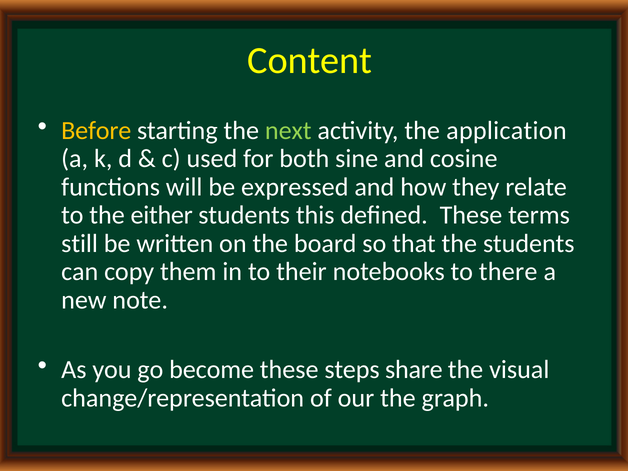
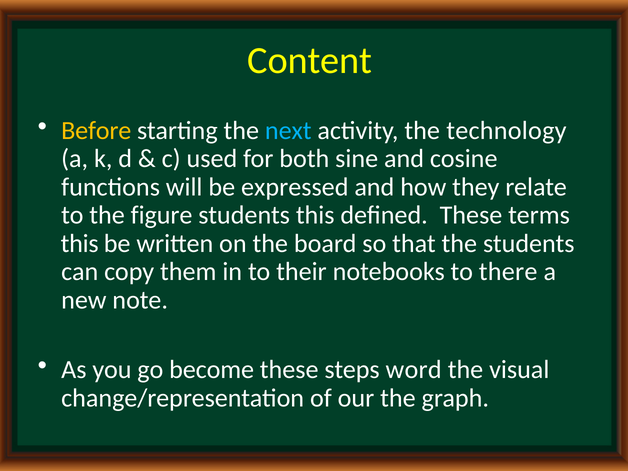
next colour: light green -> light blue (288, 131)
application: application -> technology (506, 131)
either: either -> figure (162, 215)
still: still -> this (80, 244)
share: share -> word (414, 370)
